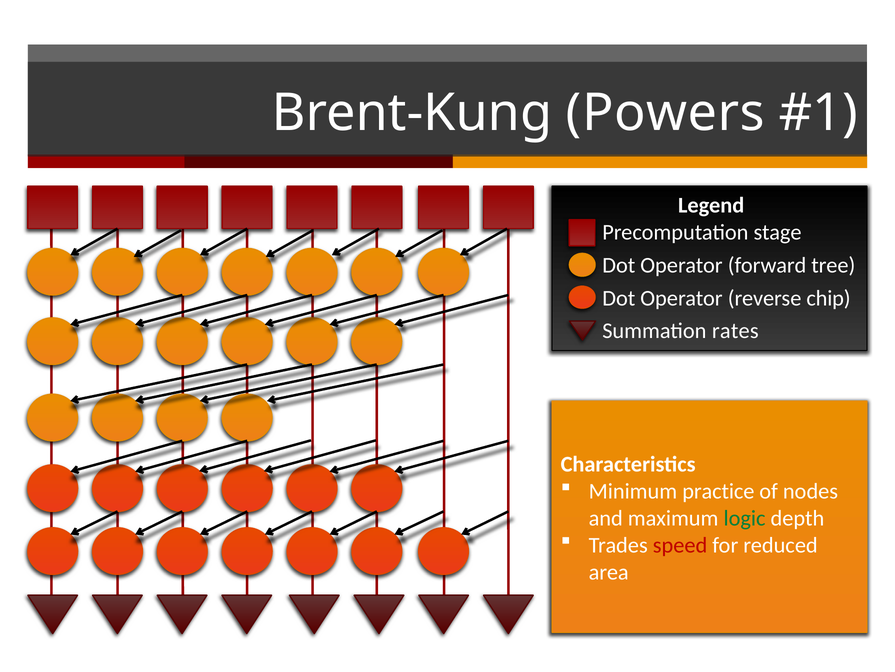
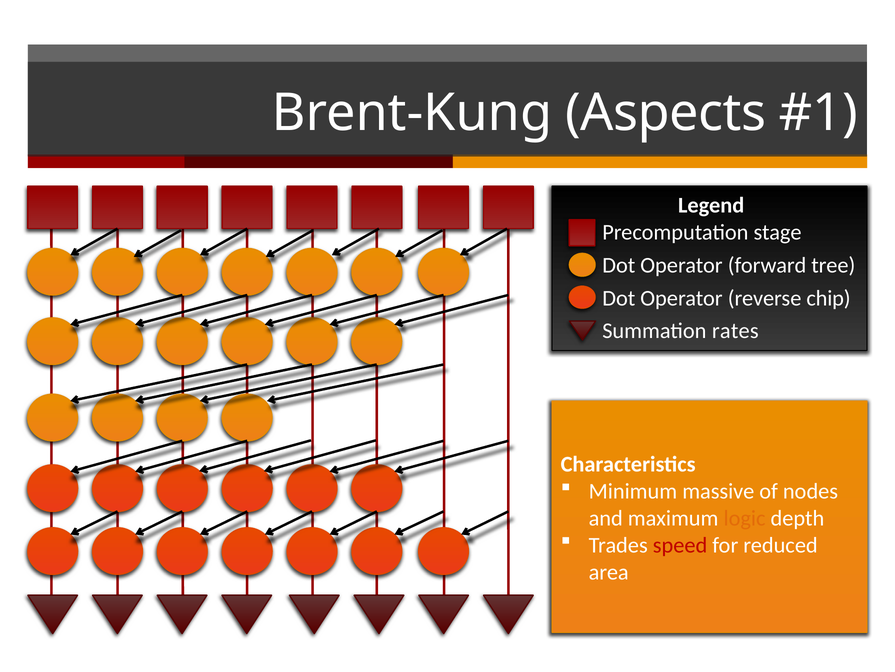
Powers: Powers -> Aspects (666, 113)
practice: practice -> massive (718, 491)
logic colour: green -> orange (744, 518)
